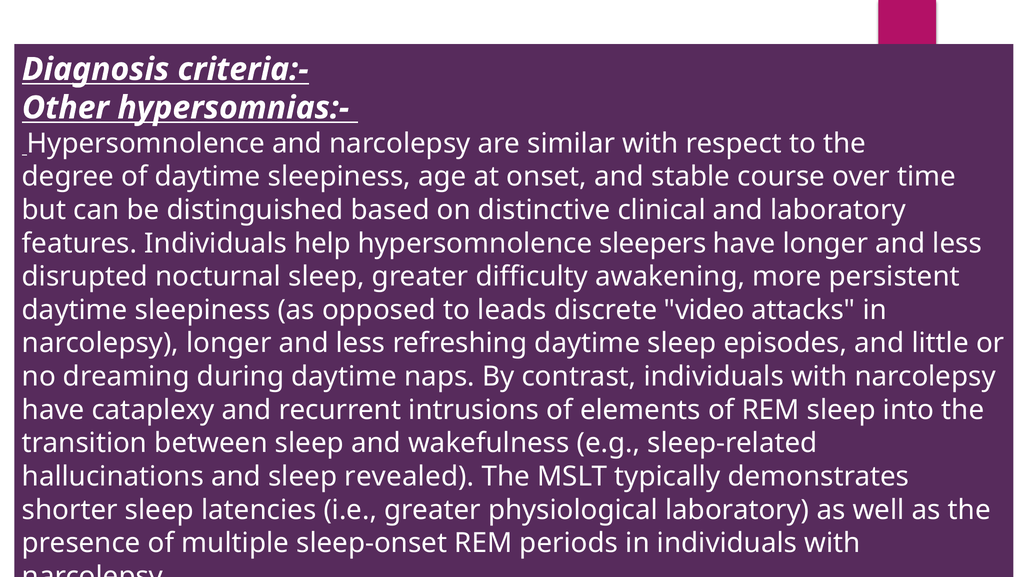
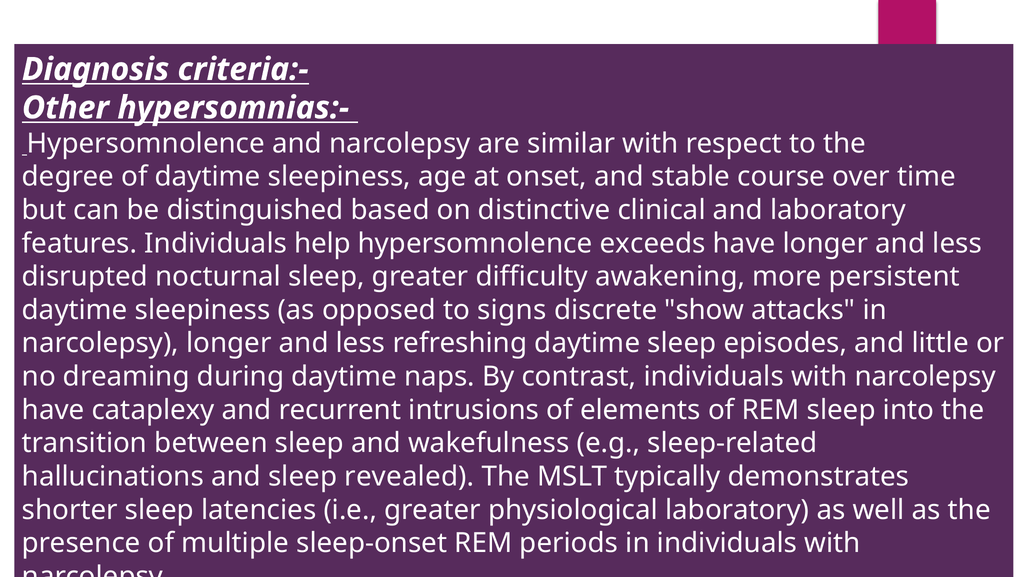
sleepers: sleepers -> exceeds (653, 243)
leads: leads -> signs (512, 310)
video: video -> show (704, 310)
